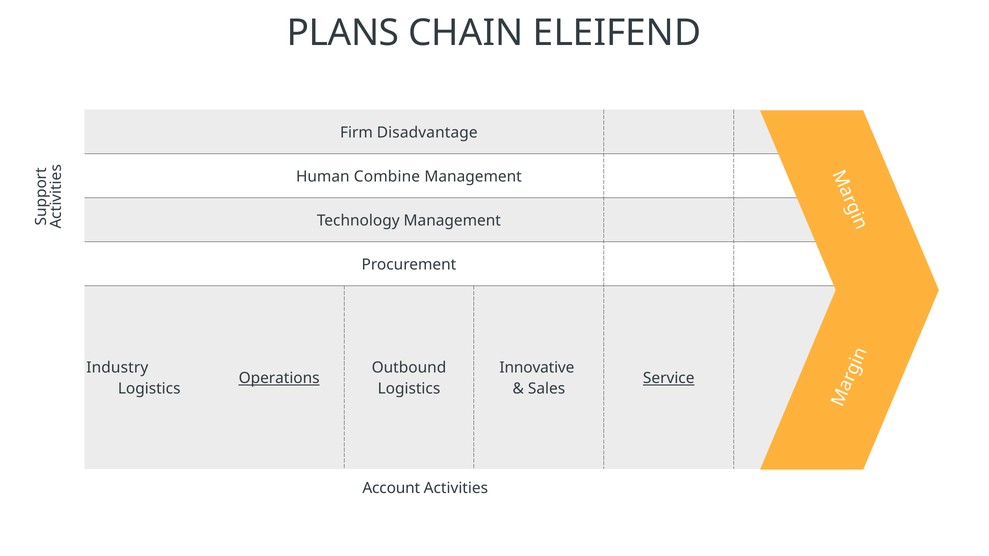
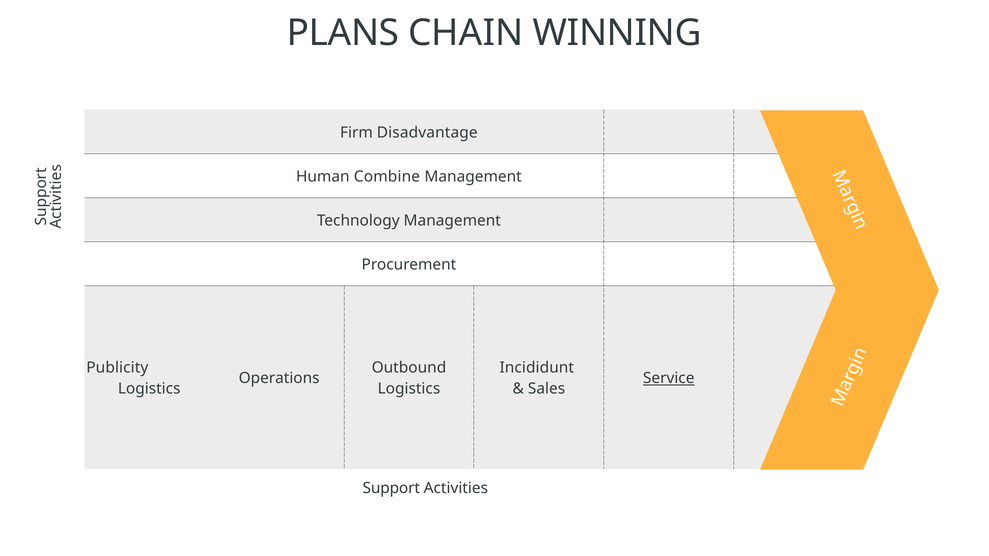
ELEIFEND: ELEIFEND -> WINNING (617, 33)
Industry: Industry -> Publicity (117, 368)
Innovative: Innovative -> Incididunt (537, 368)
Operations underline: present -> none (279, 378)
Account: Account -> Support (391, 488)
